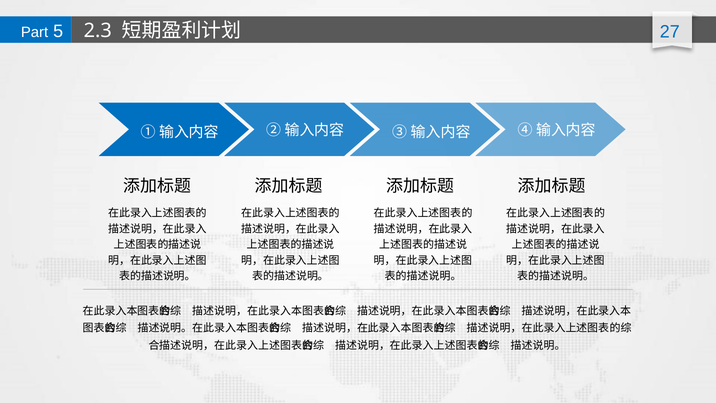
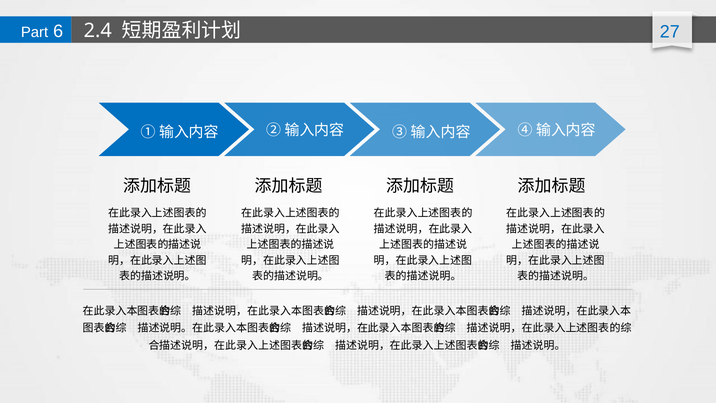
2.3: 2.3 -> 2.4 (98, 31)
5: 5 -> 6 (58, 31)
